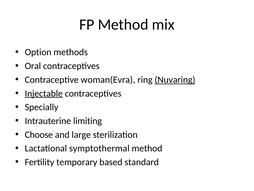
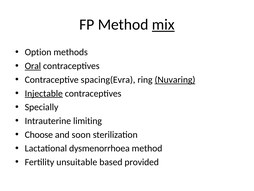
mix underline: none -> present (163, 25)
Oral underline: none -> present (33, 66)
woman(Evra: woman(Evra -> spacing(Evra (108, 80)
large: large -> soon (81, 134)
symptothermal: symptothermal -> dysmenorrhoea (99, 148)
temporary: temporary -> unsuitable (77, 162)
standard: standard -> provided (142, 162)
